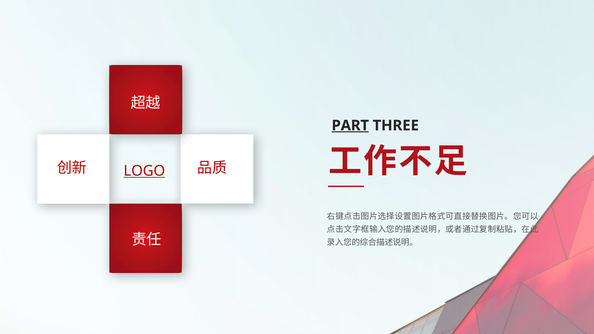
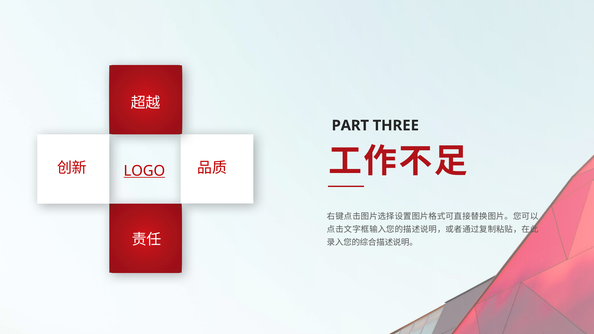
PART underline: present -> none (350, 126)
